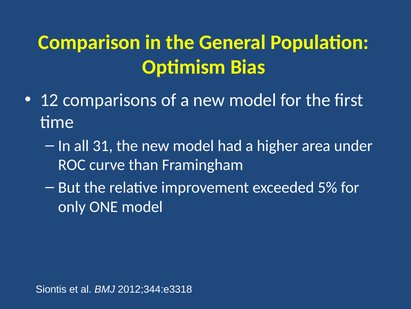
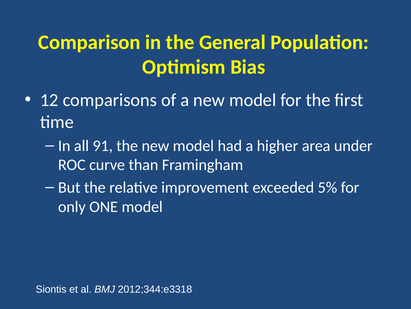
31: 31 -> 91 (103, 145)
